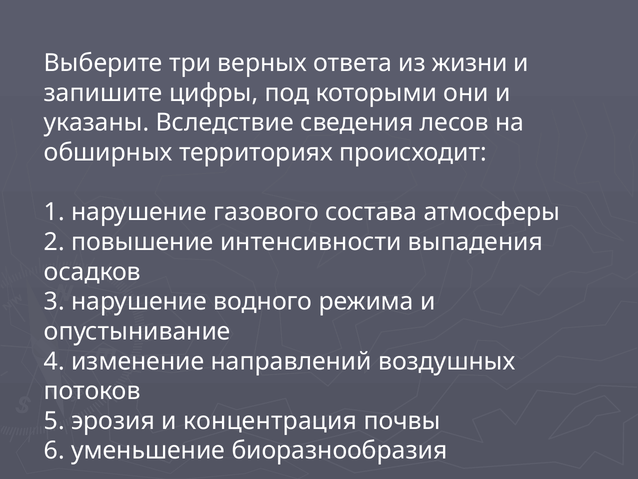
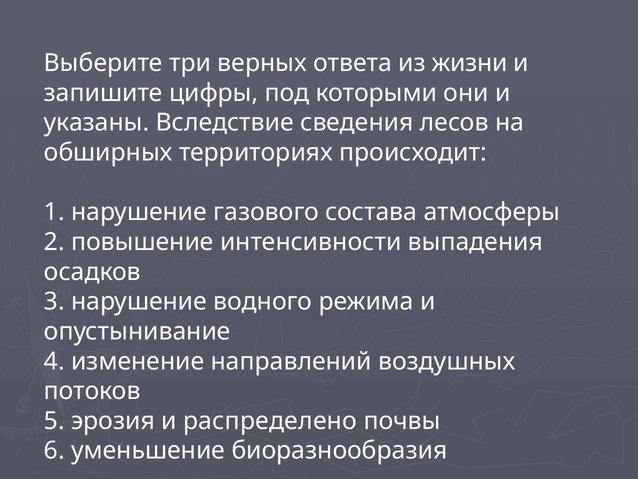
концентрация: концентрация -> распределено (270, 421)
